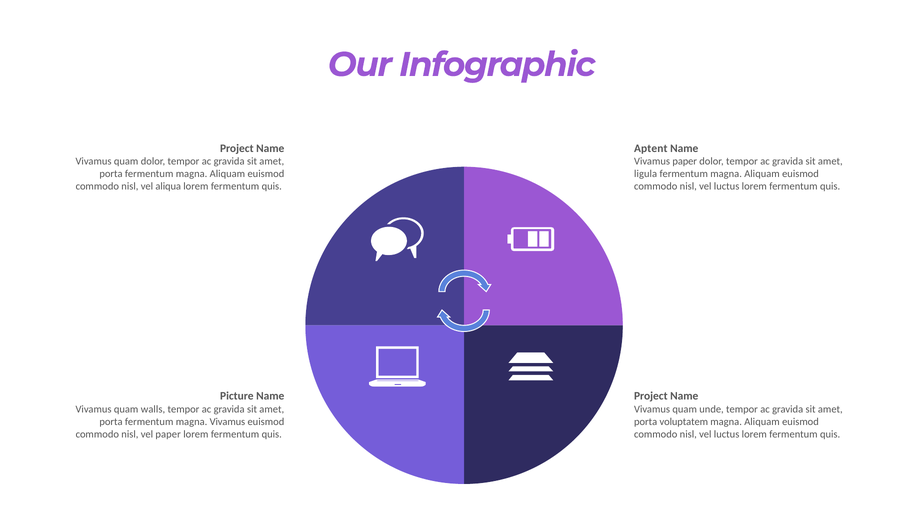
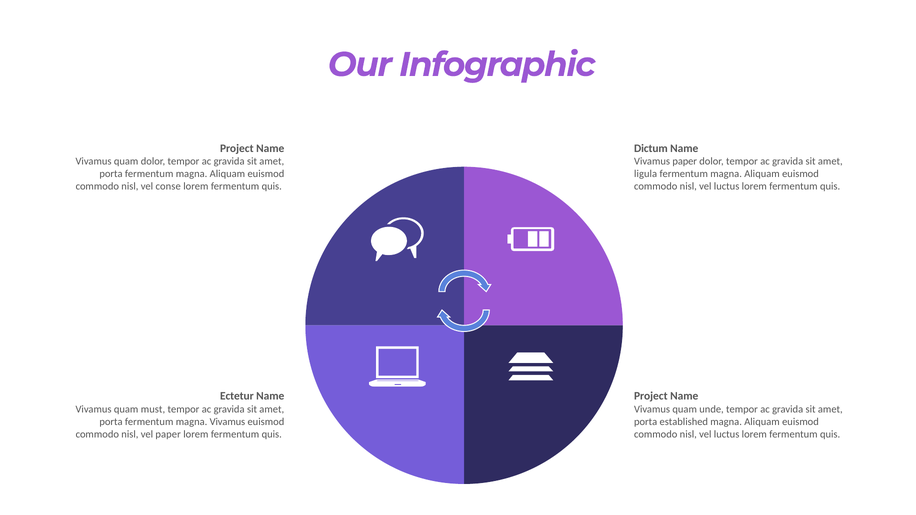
Aptent: Aptent -> Dictum (651, 148)
aliqua: aliqua -> conse (168, 187)
Picture: Picture -> Ectetur (237, 396)
walls: walls -> must (153, 409)
voluptatem: voluptatem -> established (684, 422)
